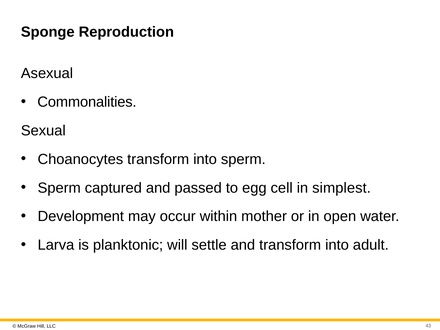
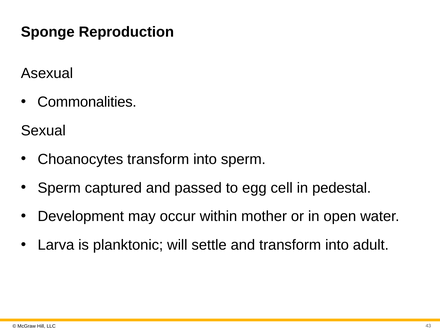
simplest: simplest -> pedestal (342, 188)
